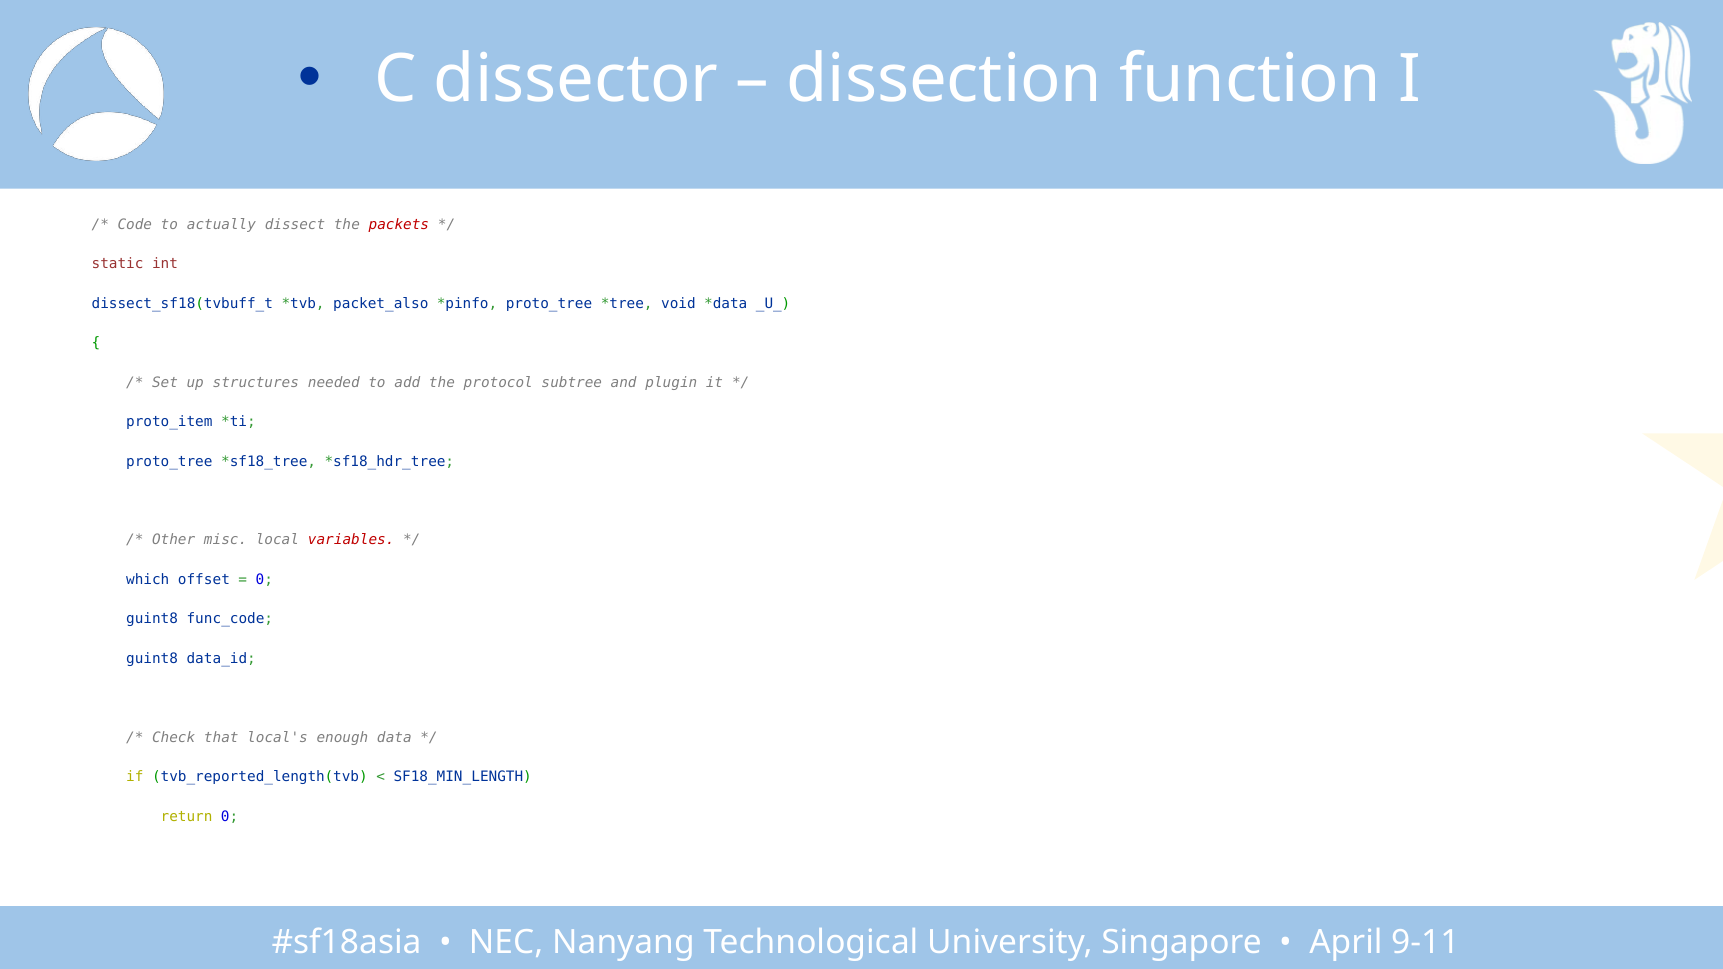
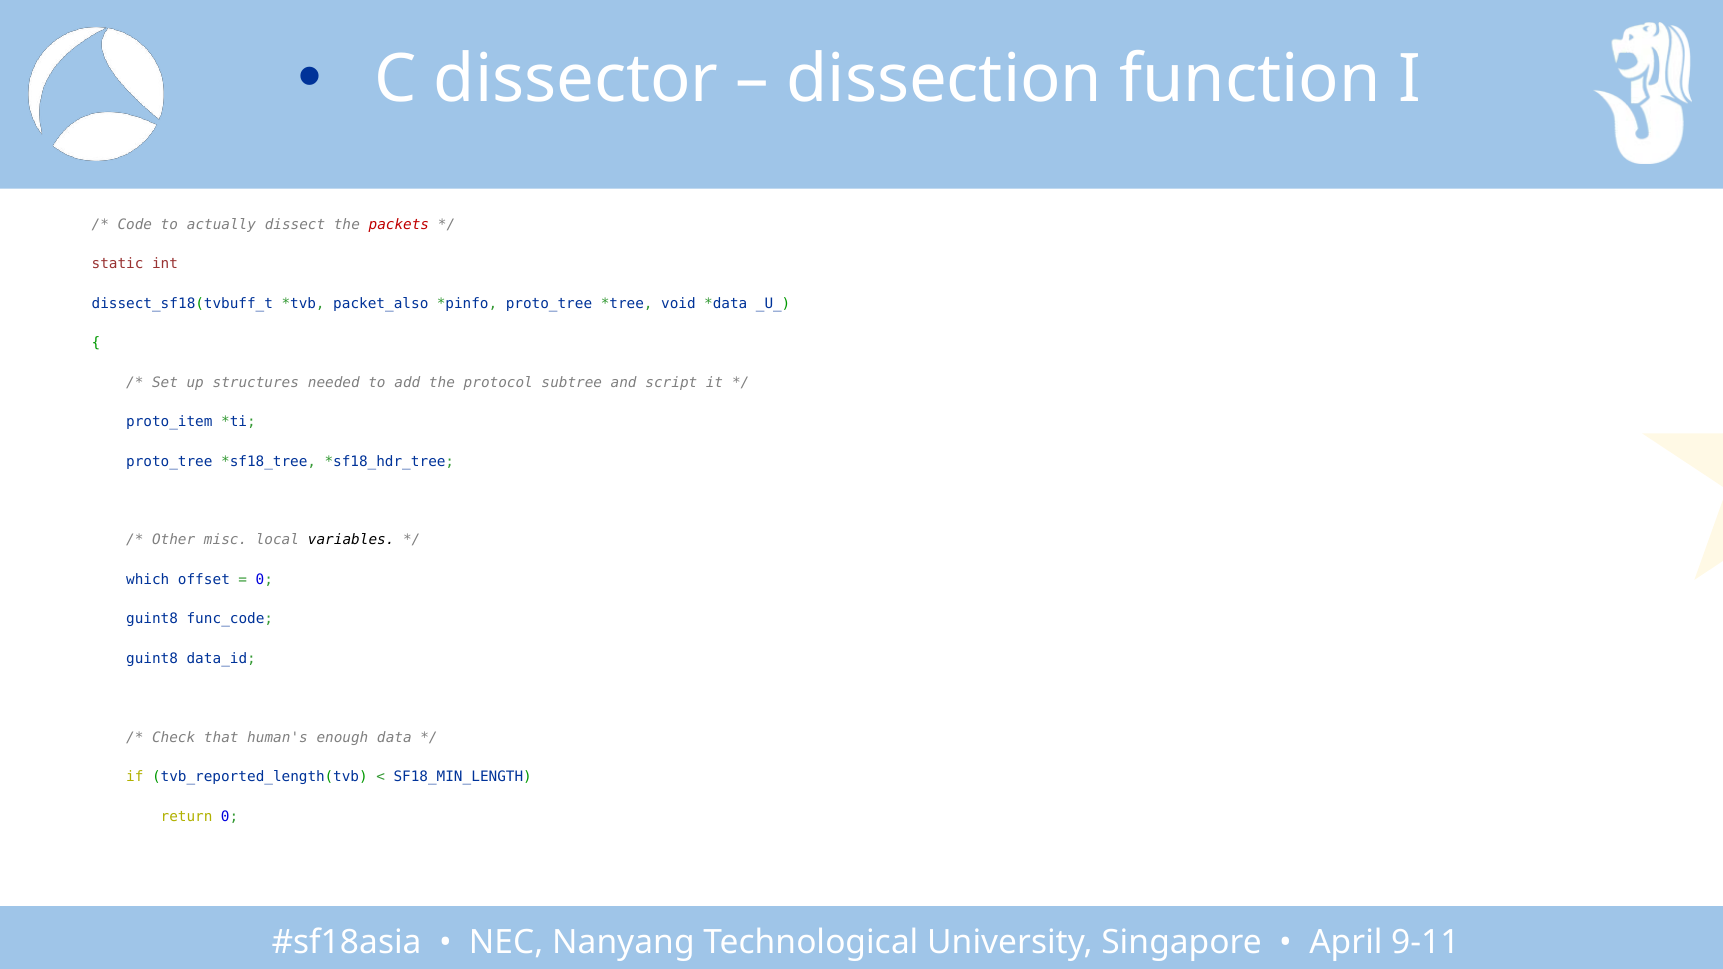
plugin: plugin -> script (671, 382)
variables colour: red -> black (351, 540)
local's: local's -> human's (278, 738)
